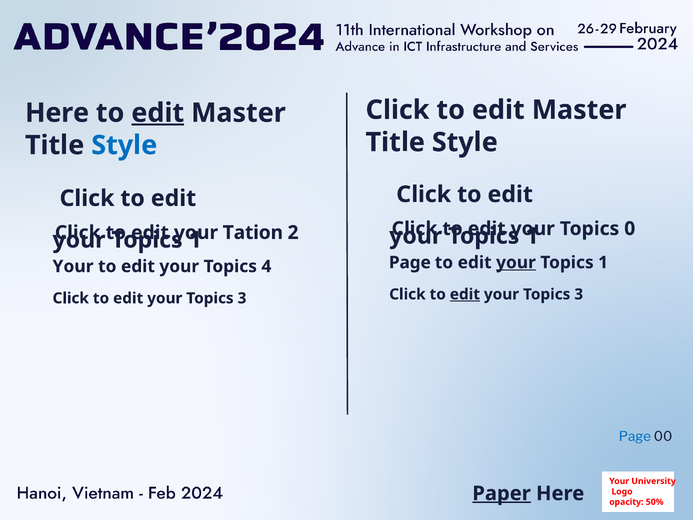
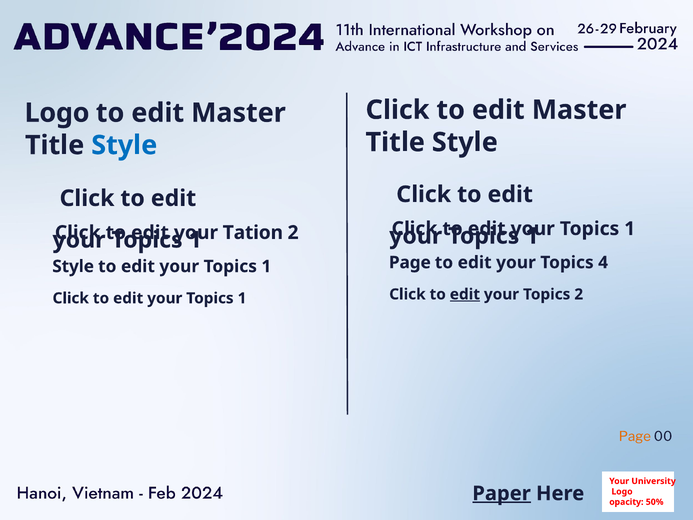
Here: Here -> Logo (57, 113)
edit underline: present -> none (158, 113)
0: 0 -> 1 (630, 229)
your underline: present -> none (516, 262)
1: 1 -> 4 (603, 262)
Your: Your -> Style (73, 266)
4: 4 -> 1 (266, 266)
3: 3 -> 2 (579, 294)
3: 3 -> 1 (242, 298)
Page colour: blue -> orange (635, 436)
